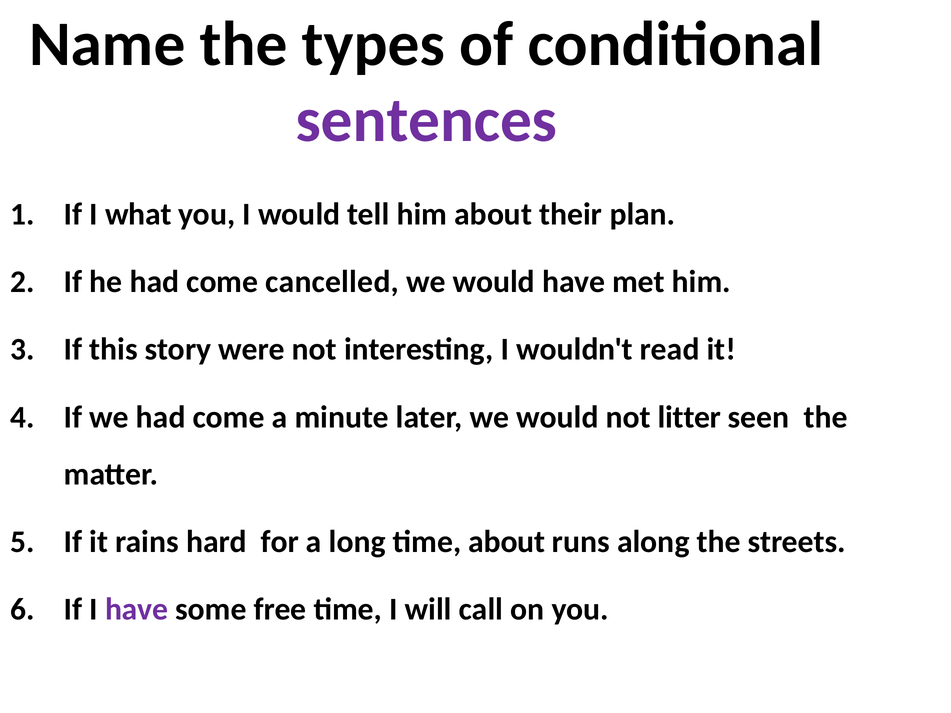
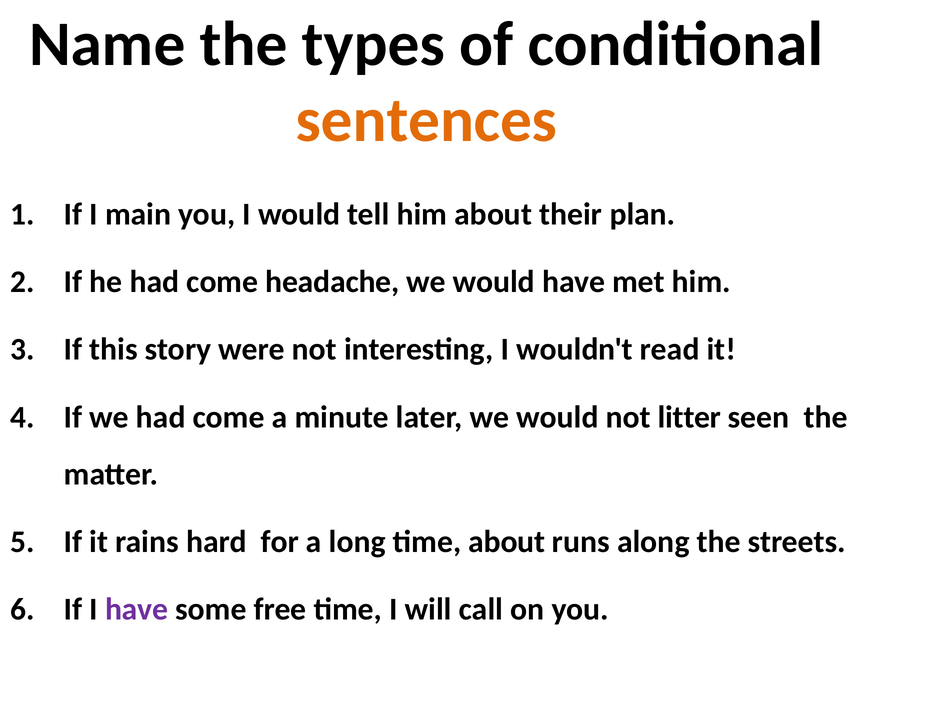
sentences colour: purple -> orange (427, 120)
what: what -> main (138, 214)
cancelled: cancelled -> headache (332, 282)
